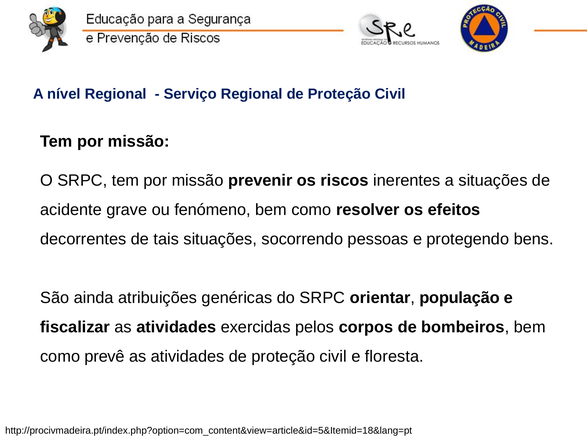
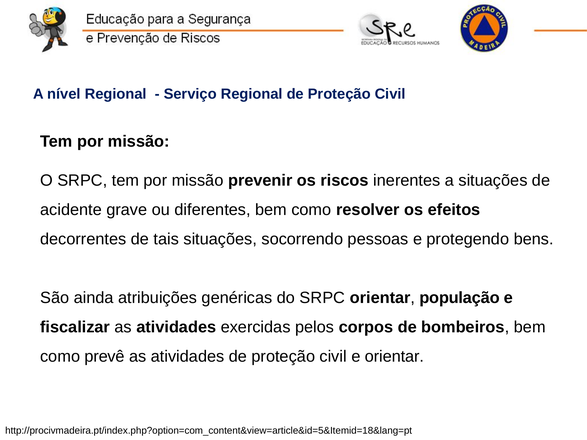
fenómeno: fenómeno -> diferentes (213, 210)
e floresta: floresta -> orientar (394, 357)
